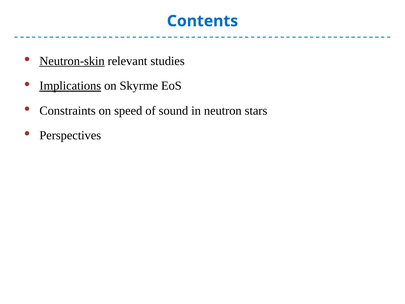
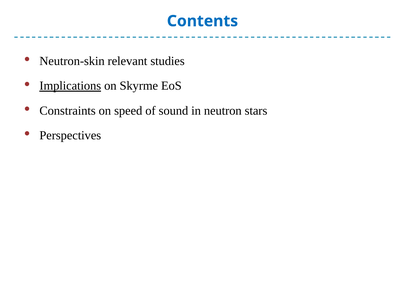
Neutron-skin underline: present -> none (72, 61)
